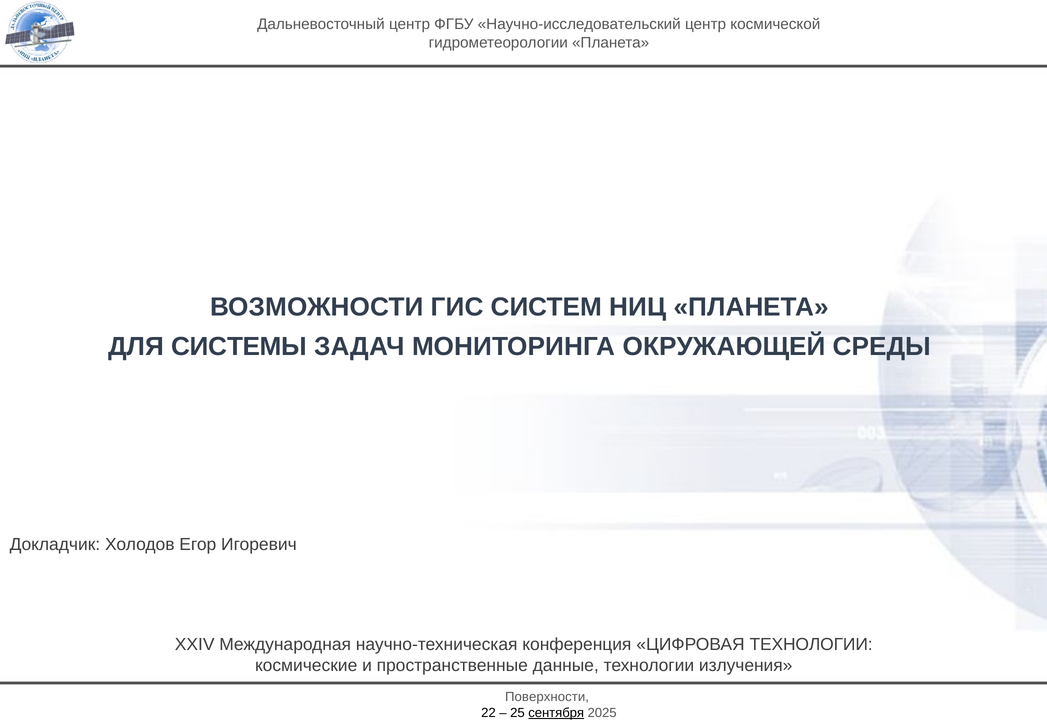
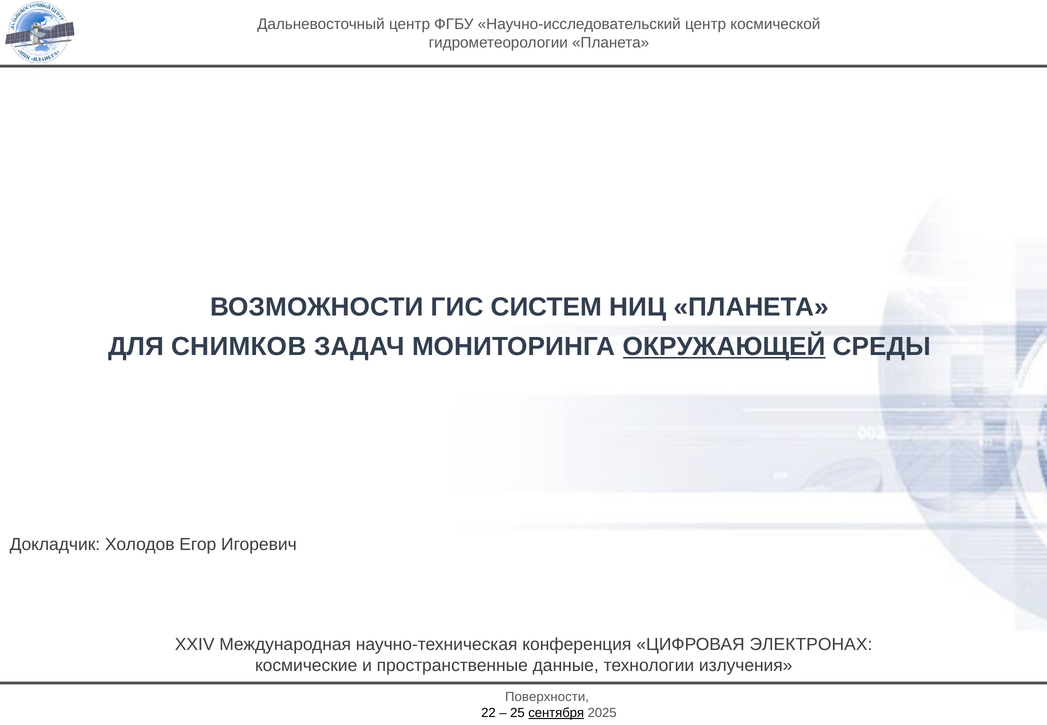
СИСТЕМЫ: СИСТЕМЫ -> СНИМКОВ (239, 346)
ОКРУЖАЮЩЕЙ underline: none -> present (724, 346)
ЦИФРОВАЯ ТЕХНОЛОГИИ: ТЕХНОЛОГИИ -> ЭЛЕКТРОНАХ (811, 644)
